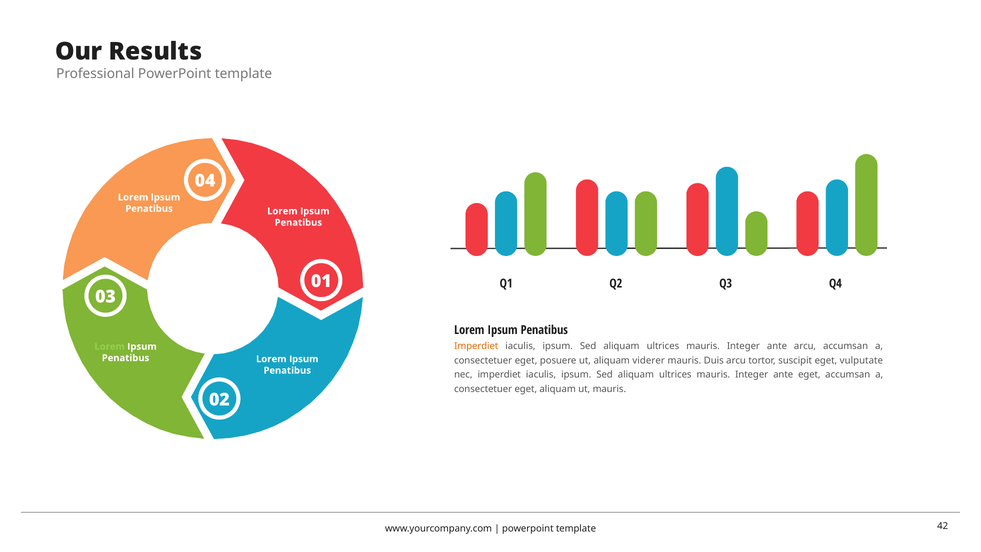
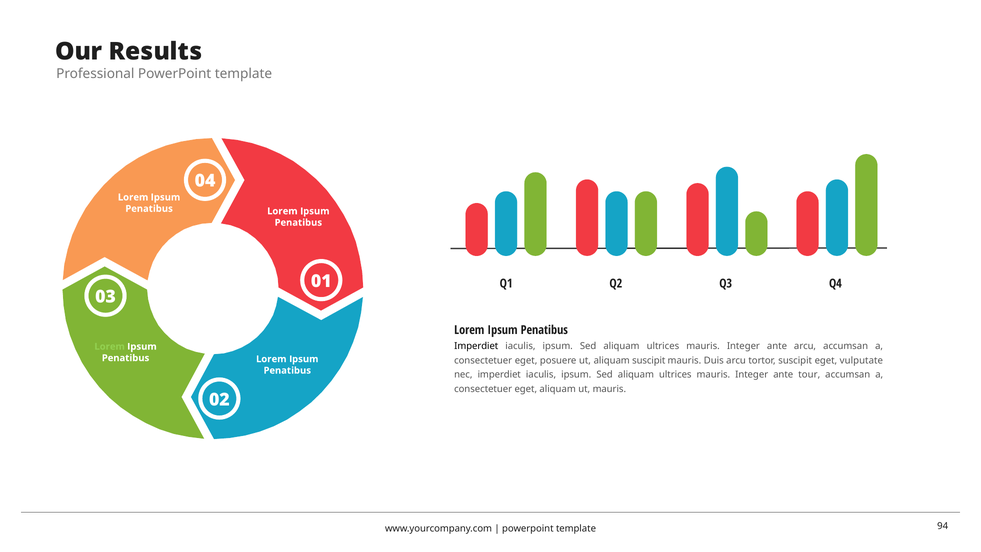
Imperdiet colour: orange -> black (476, 346)
aliquam viderer: viderer -> suscipit (649, 360)
ante eget: eget -> tour (809, 375)
42: 42 -> 94 (943, 526)
